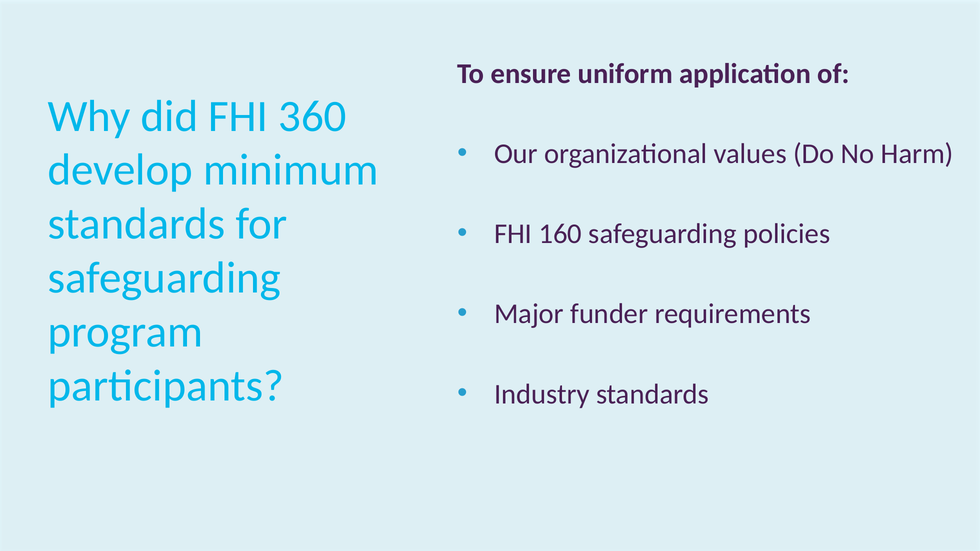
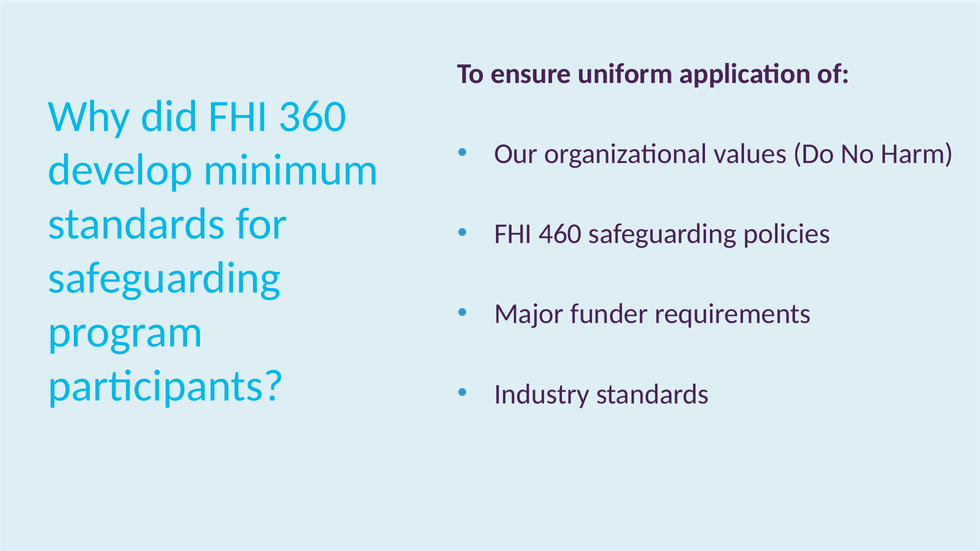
160: 160 -> 460 (560, 234)
